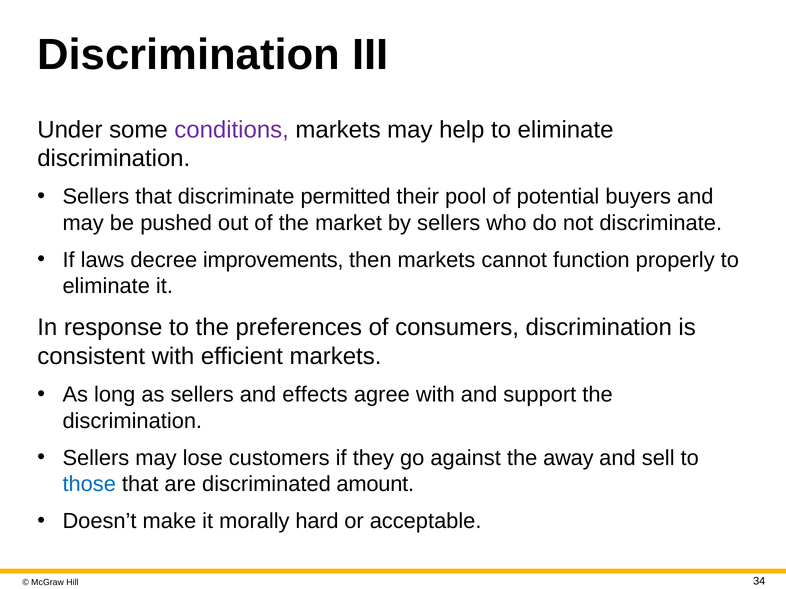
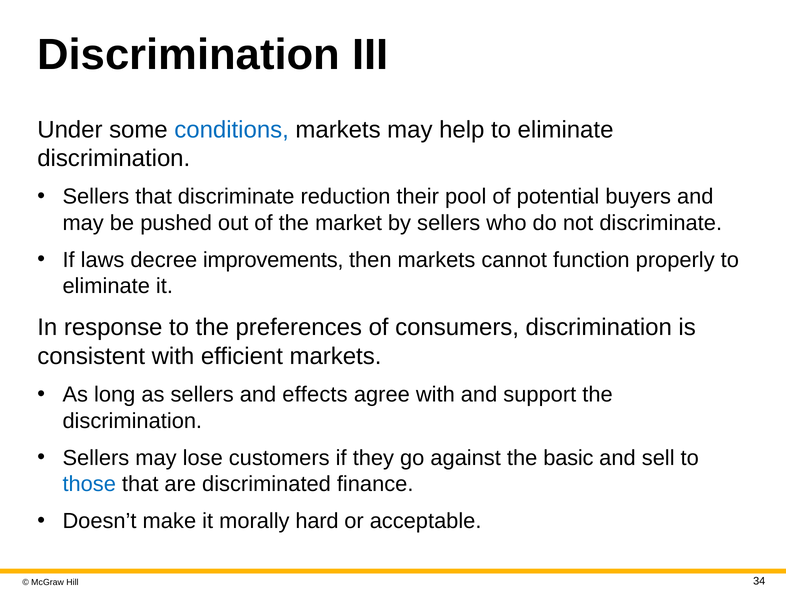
conditions colour: purple -> blue (232, 130)
permitted: permitted -> reduction (345, 197)
away: away -> basic (568, 458)
amount: amount -> finance (375, 485)
